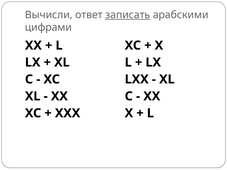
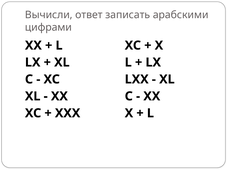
записать underline: present -> none (128, 15)
